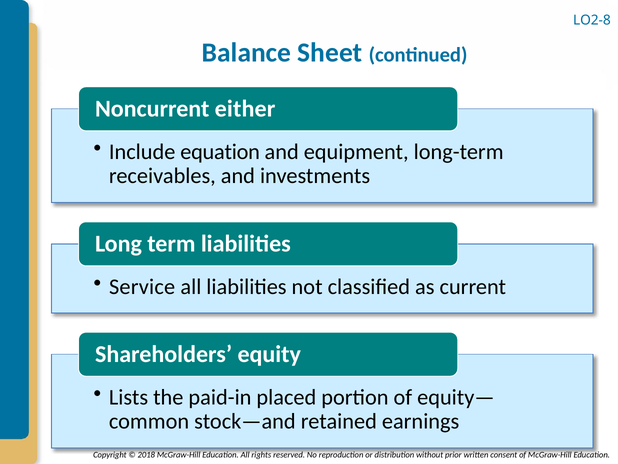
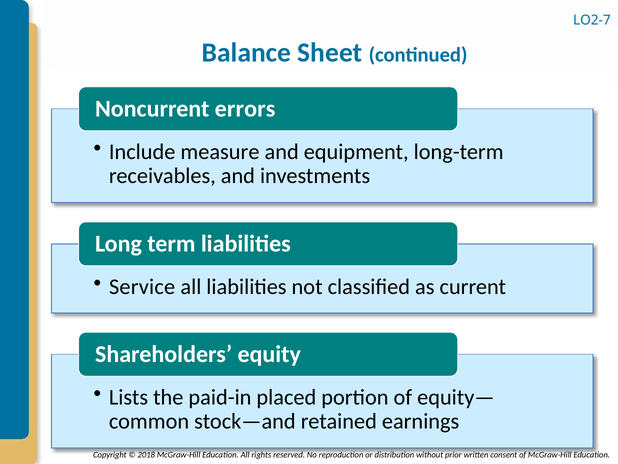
LO2-8: LO2-8 -> LO2-7 (592, 20)
either: either -> errors (245, 109)
equation: equation -> measure (220, 152)
